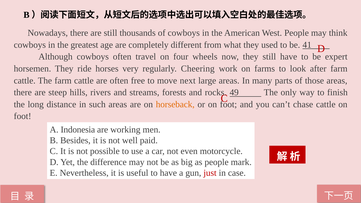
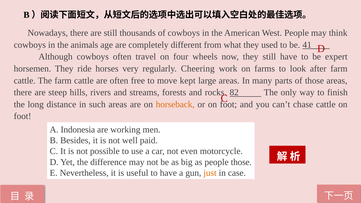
greatest: greatest -> animals (84, 45)
next: next -> kept (188, 81)
49: 49 -> 82 (234, 92)
people mark: mark -> those (241, 162)
just colour: red -> orange (210, 173)
